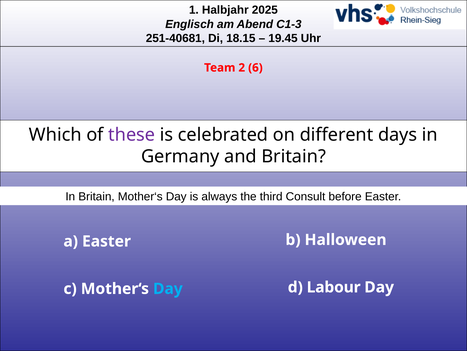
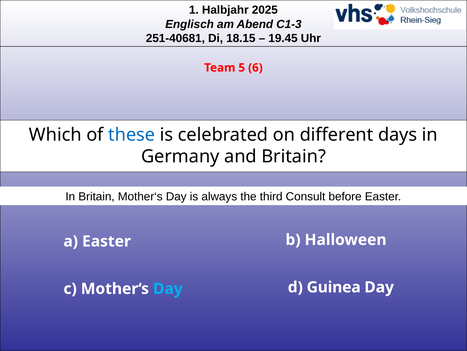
2: 2 -> 5 (242, 68)
these colour: purple -> blue (132, 134)
Labour: Labour -> Guinea (334, 287)
